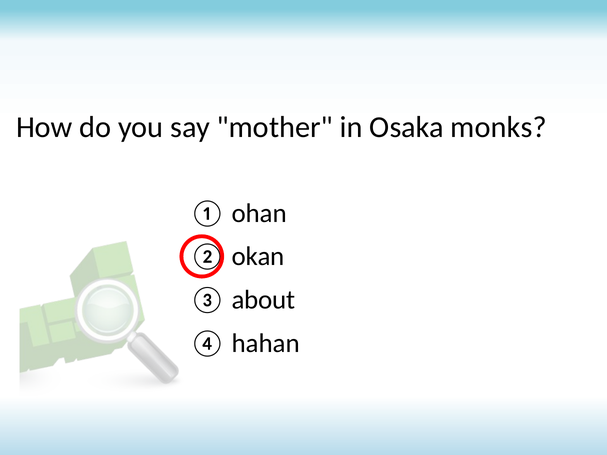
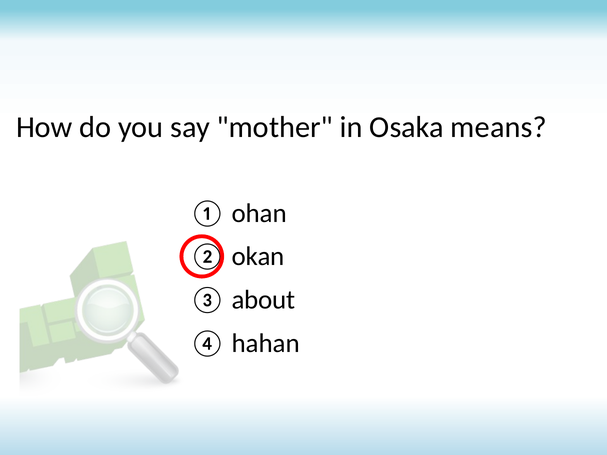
monks: monks -> means (499, 127)
